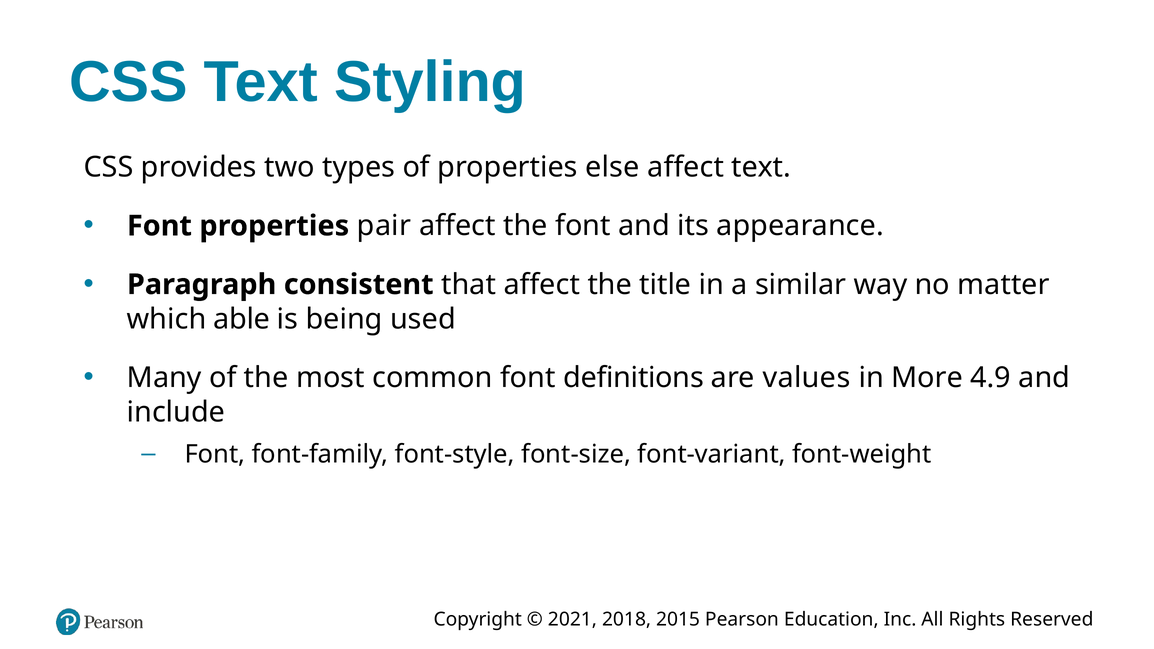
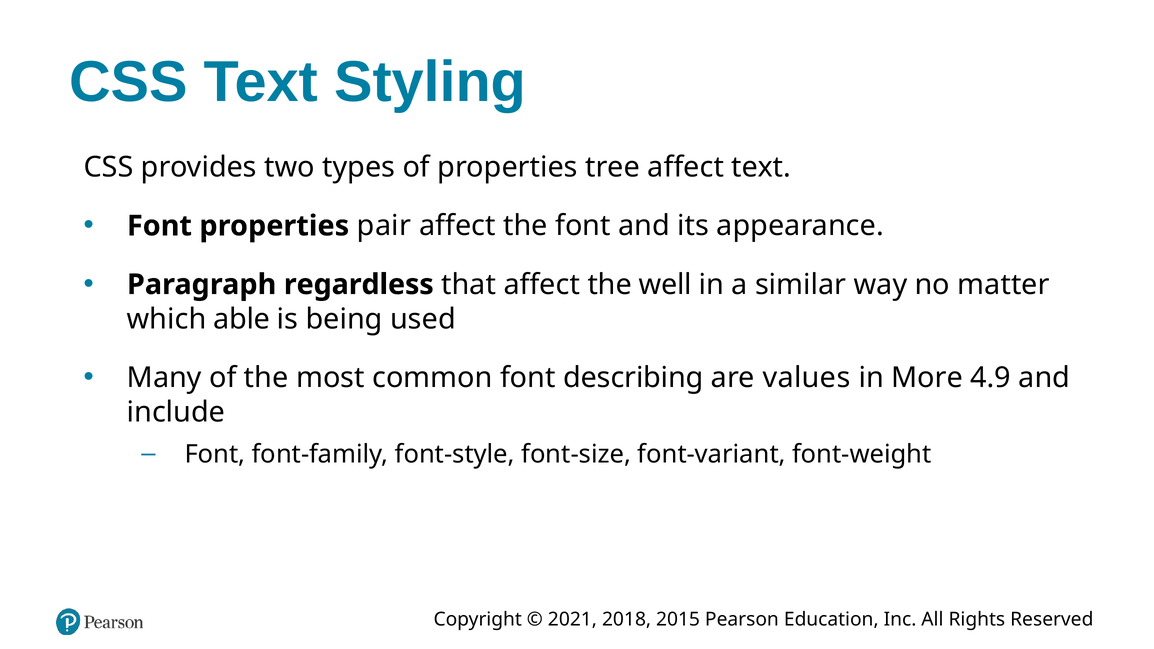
else: else -> tree (613, 167)
consistent: consistent -> regardless (359, 285)
title: title -> well (665, 285)
definitions: definitions -> describing (633, 378)
